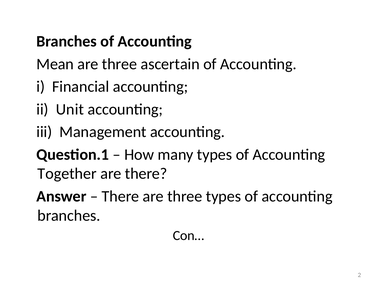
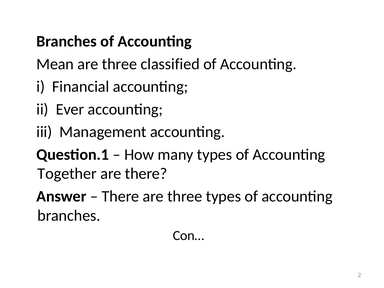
ascertain: ascertain -> classified (170, 64)
Unit: Unit -> Ever (70, 109)
